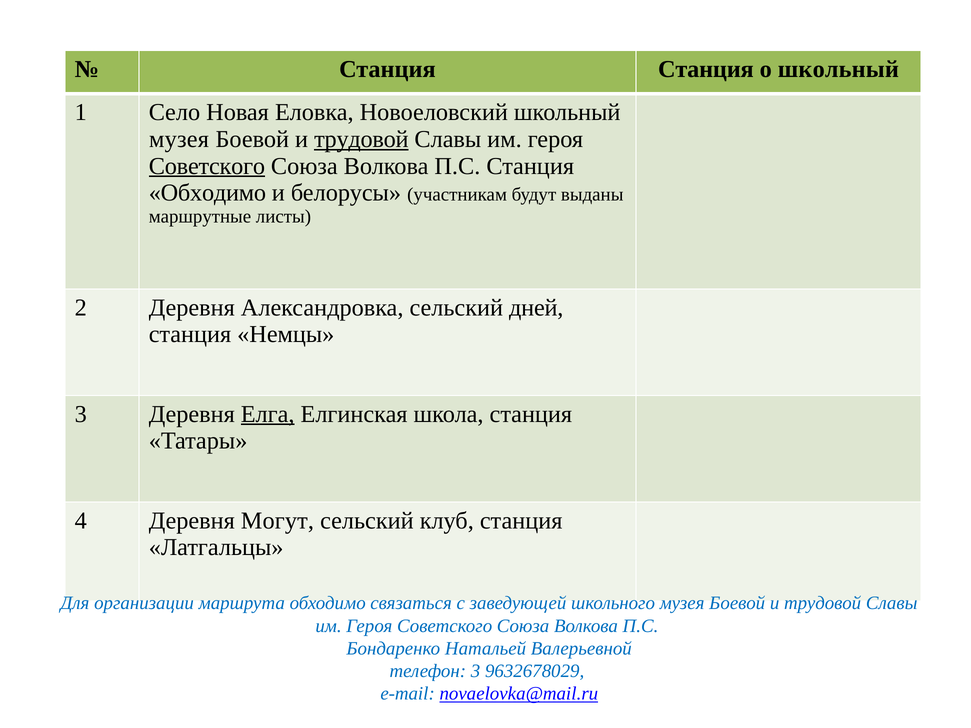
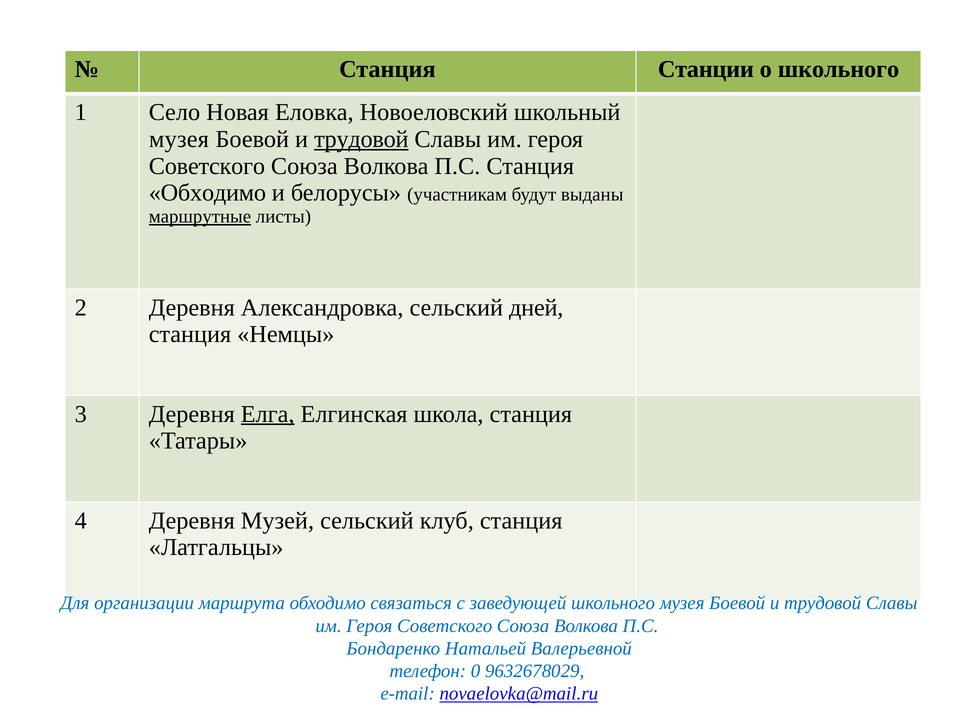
Станция Станция: Станция -> Станции (706, 69)
о школьный: школьный -> школьного (839, 69)
Советского underline: present -> none (207, 166)
маршрутные underline: none -> present (200, 217)
Могут: Могут -> Музей (277, 521)
телефон 3: 3 -> 0 (475, 671)
